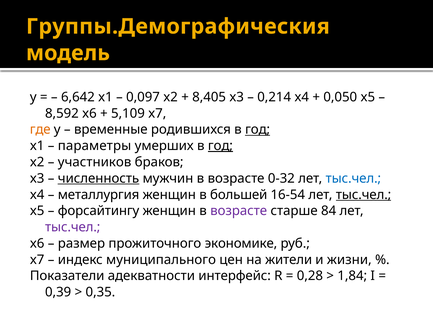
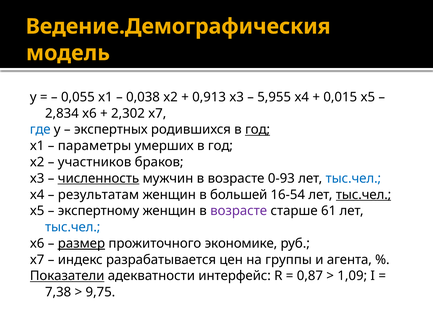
Группы.Демографическия: Группы.Демографическия -> Ведение.Демографическия (178, 26)
6,642: 6,642 -> 0,055 (78, 97)
0,097: 0,097 -> 0,038 (143, 97)
8,405: 8,405 -> 0,913 (209, 97)
0,214: 0,214 -> 5,955 (274, 97)
0,050: 0,050 -> 0,015 (340, 97)
8,592: 8,592 -> 2,834 (62, 113)
5,109: 5,109 -> 2,302 (128, 113)
где colour: orange -> blue (40, 130)
временные: временные -> экспертных (111, 130)
год underline: present -> none (220, 146)
0-32: 0-32 -> 0-93 (281, 178)
металлургия: металлургия -> результатам (98, 194)
форсайтингу: форсайтингу -> экспертному (99, 211)
84: 84 -> 61 (329, 211)
тыс.чел colour: purple -> blue (73, 227)
размер underline: none -> present (81, 243)
муниципального: муниципального -> разрабатывается (161, 259)
жители: жители -> группы (289, 259)
жизни: жизни -> агента (349, 259)
Показатели underline: none -> present (67, 276)
0,28: 0,28 -> 0,87 (310, 276)
1,84: 1,84 -> 1,09 (352, 276)
0,39: 0,39 -> 7,38 (58, 292)
0,35: 0,35 -> 9,75 (100, 292)
